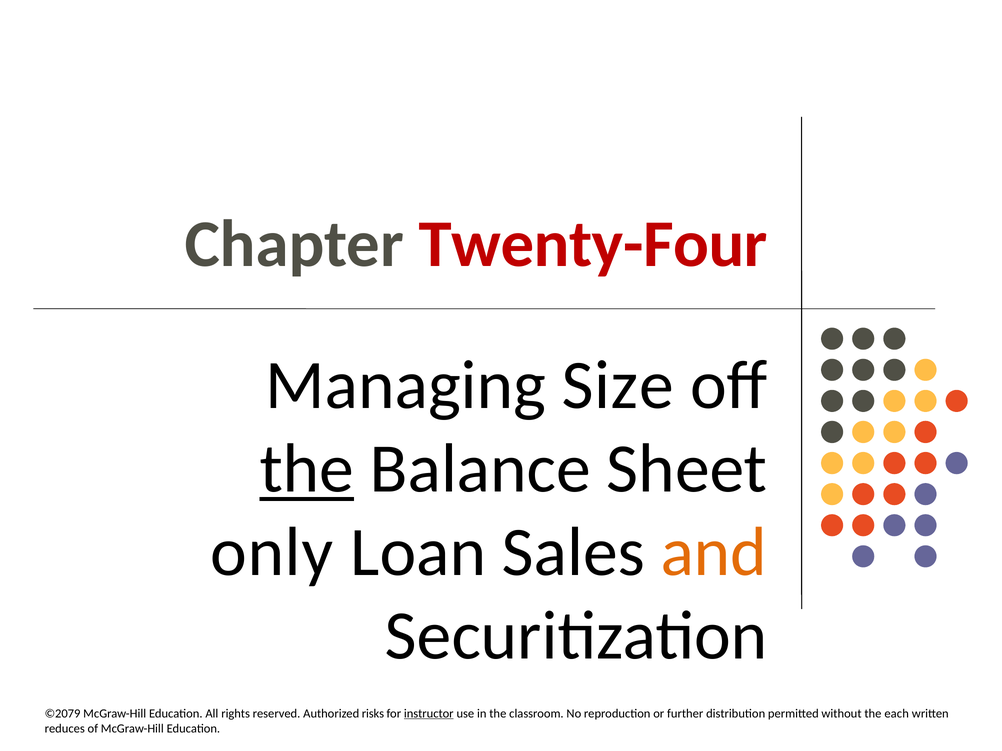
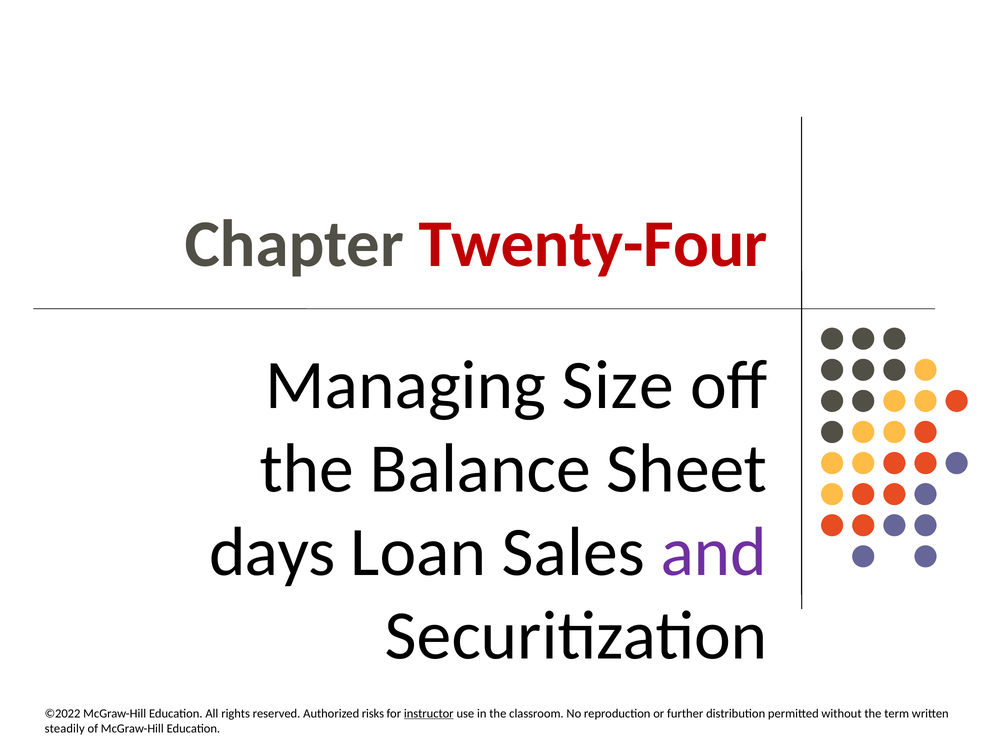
the underline: present -> none (307, 469)
only: only -> days (272, 553)
and colour: orange -> purple (714, 553)
©2079: ©2079 -> ©2022 (63, 714)
each: each -> term (897, 714)
reduces: reduces -> steadily (65, 729)
